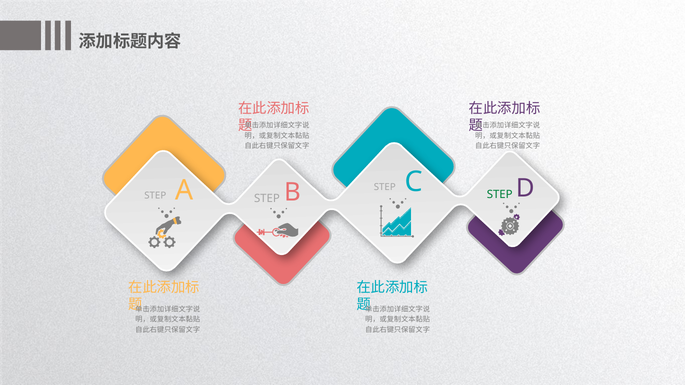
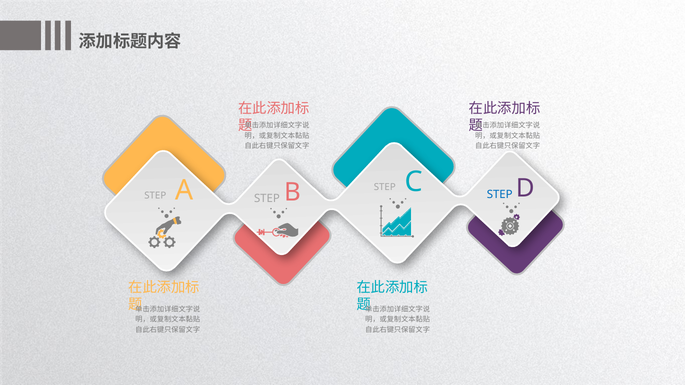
STEP colour: green -> blue (500, 195)
